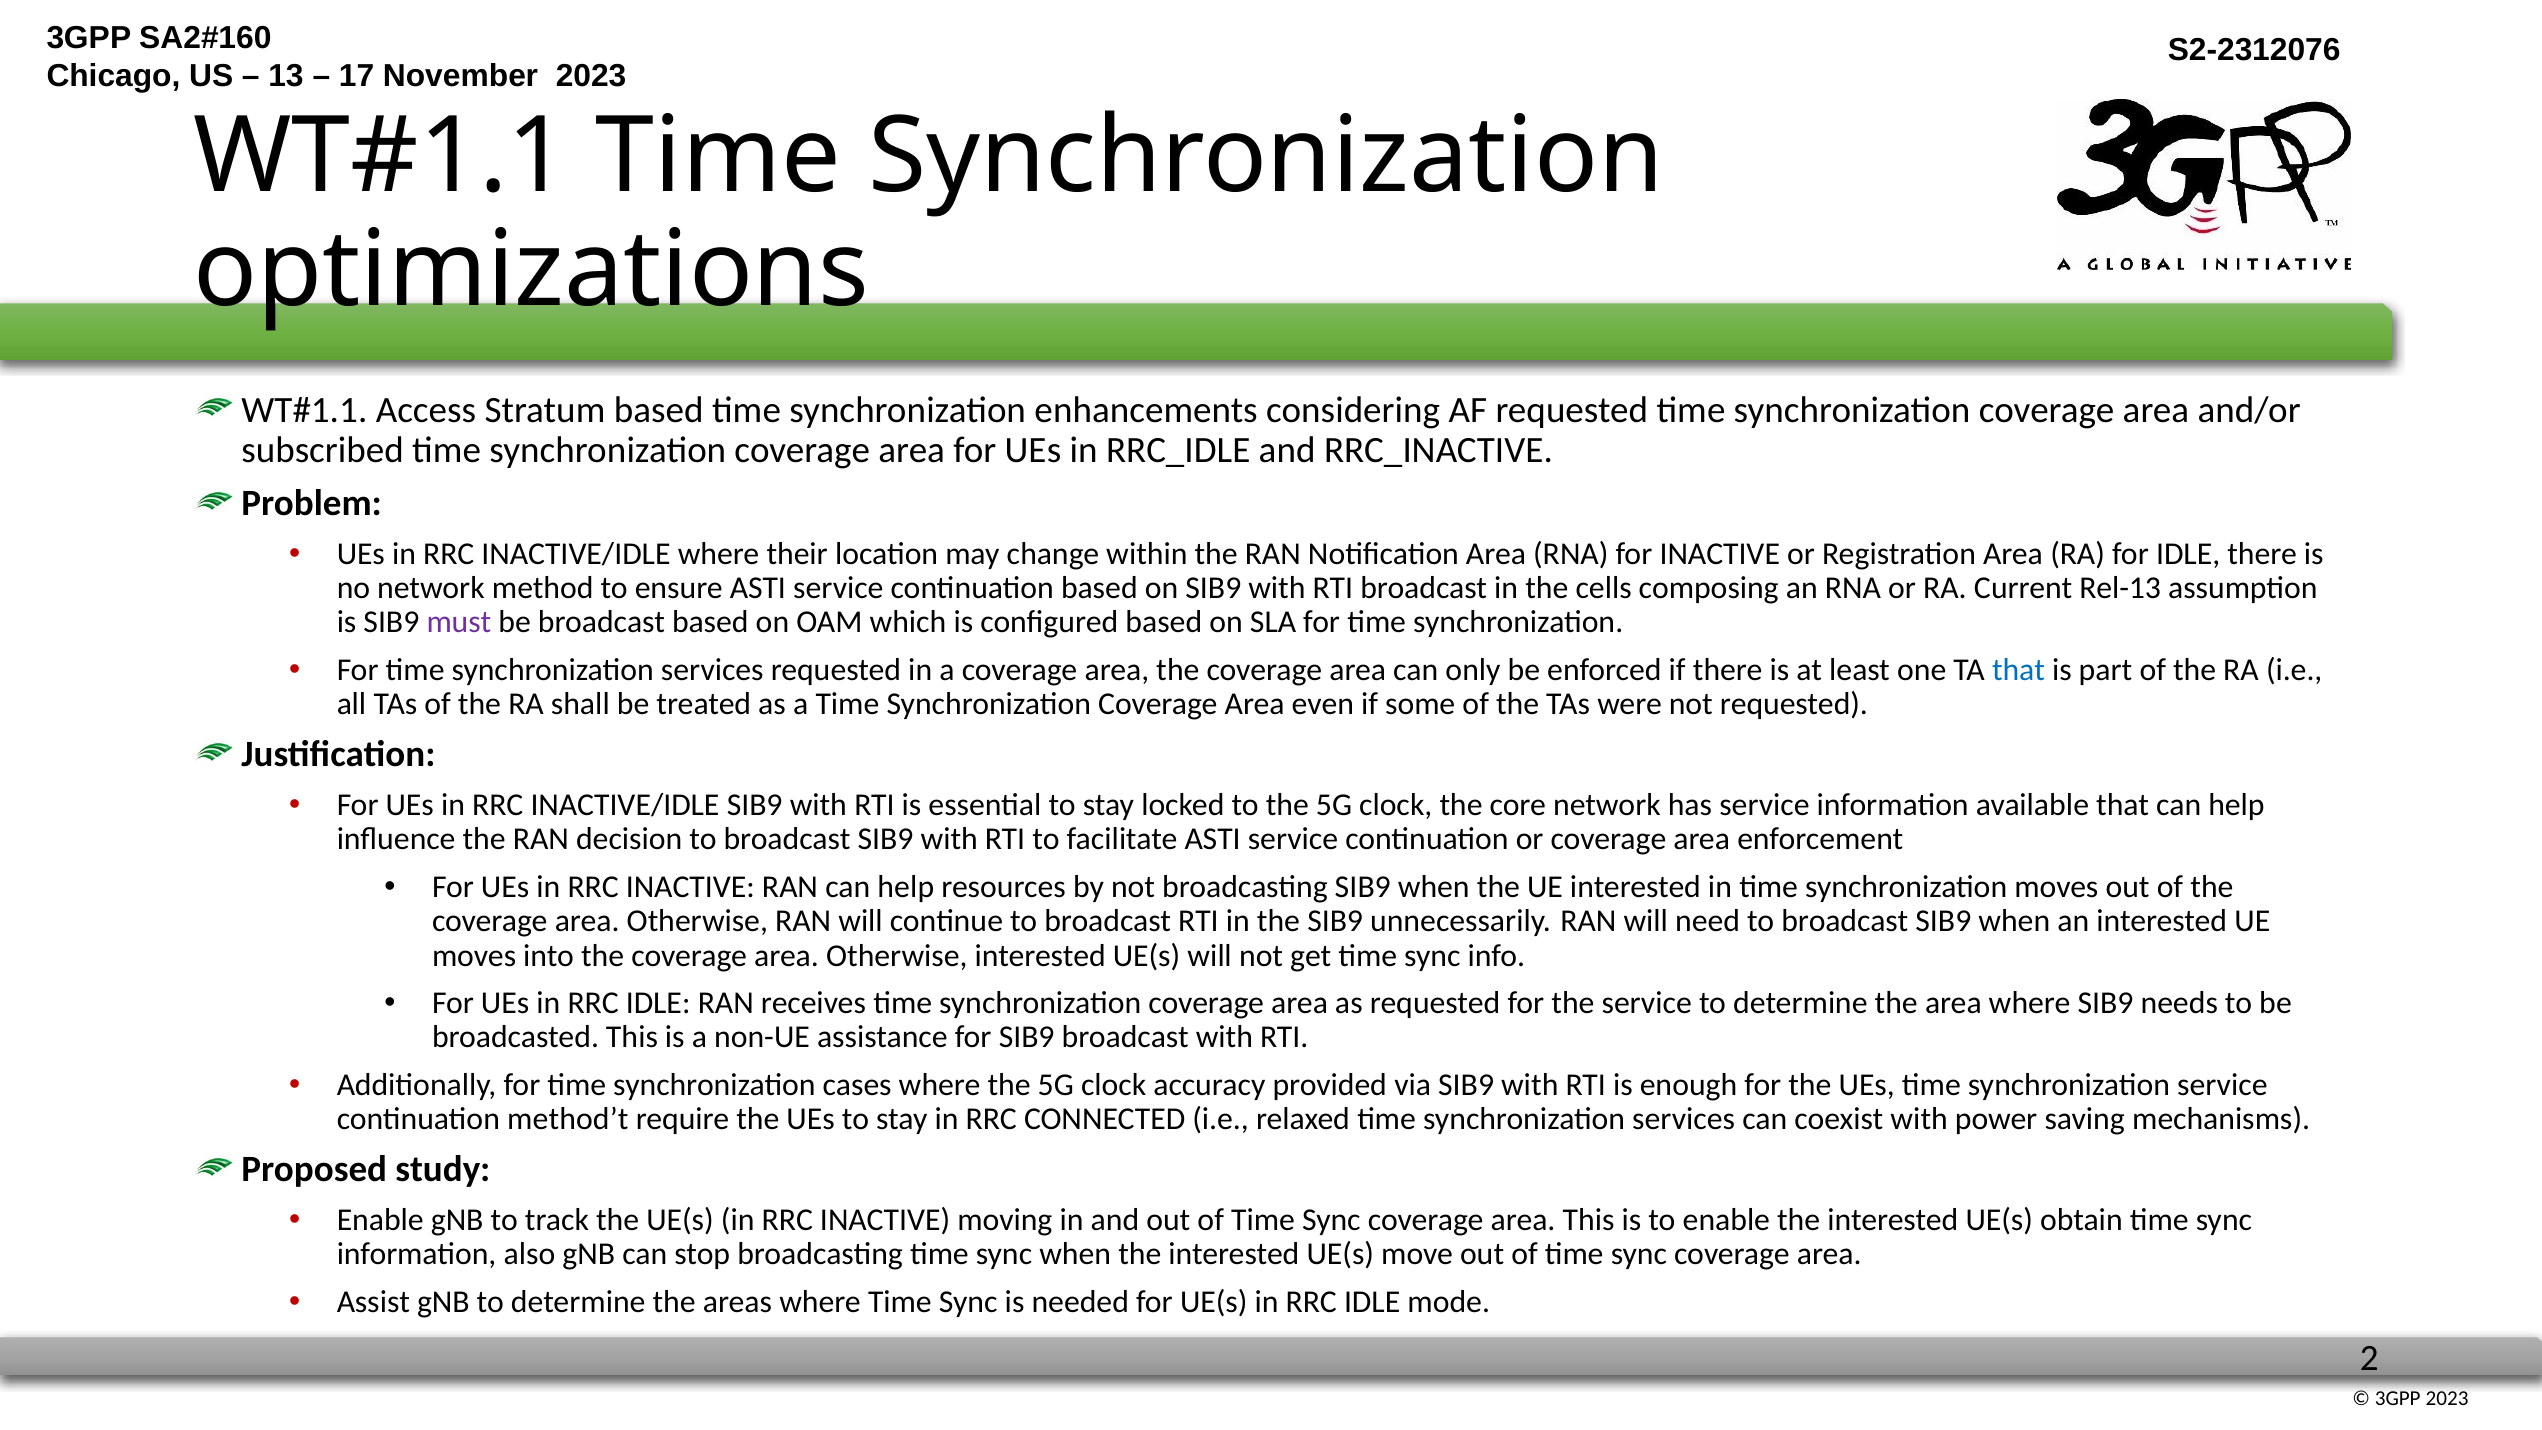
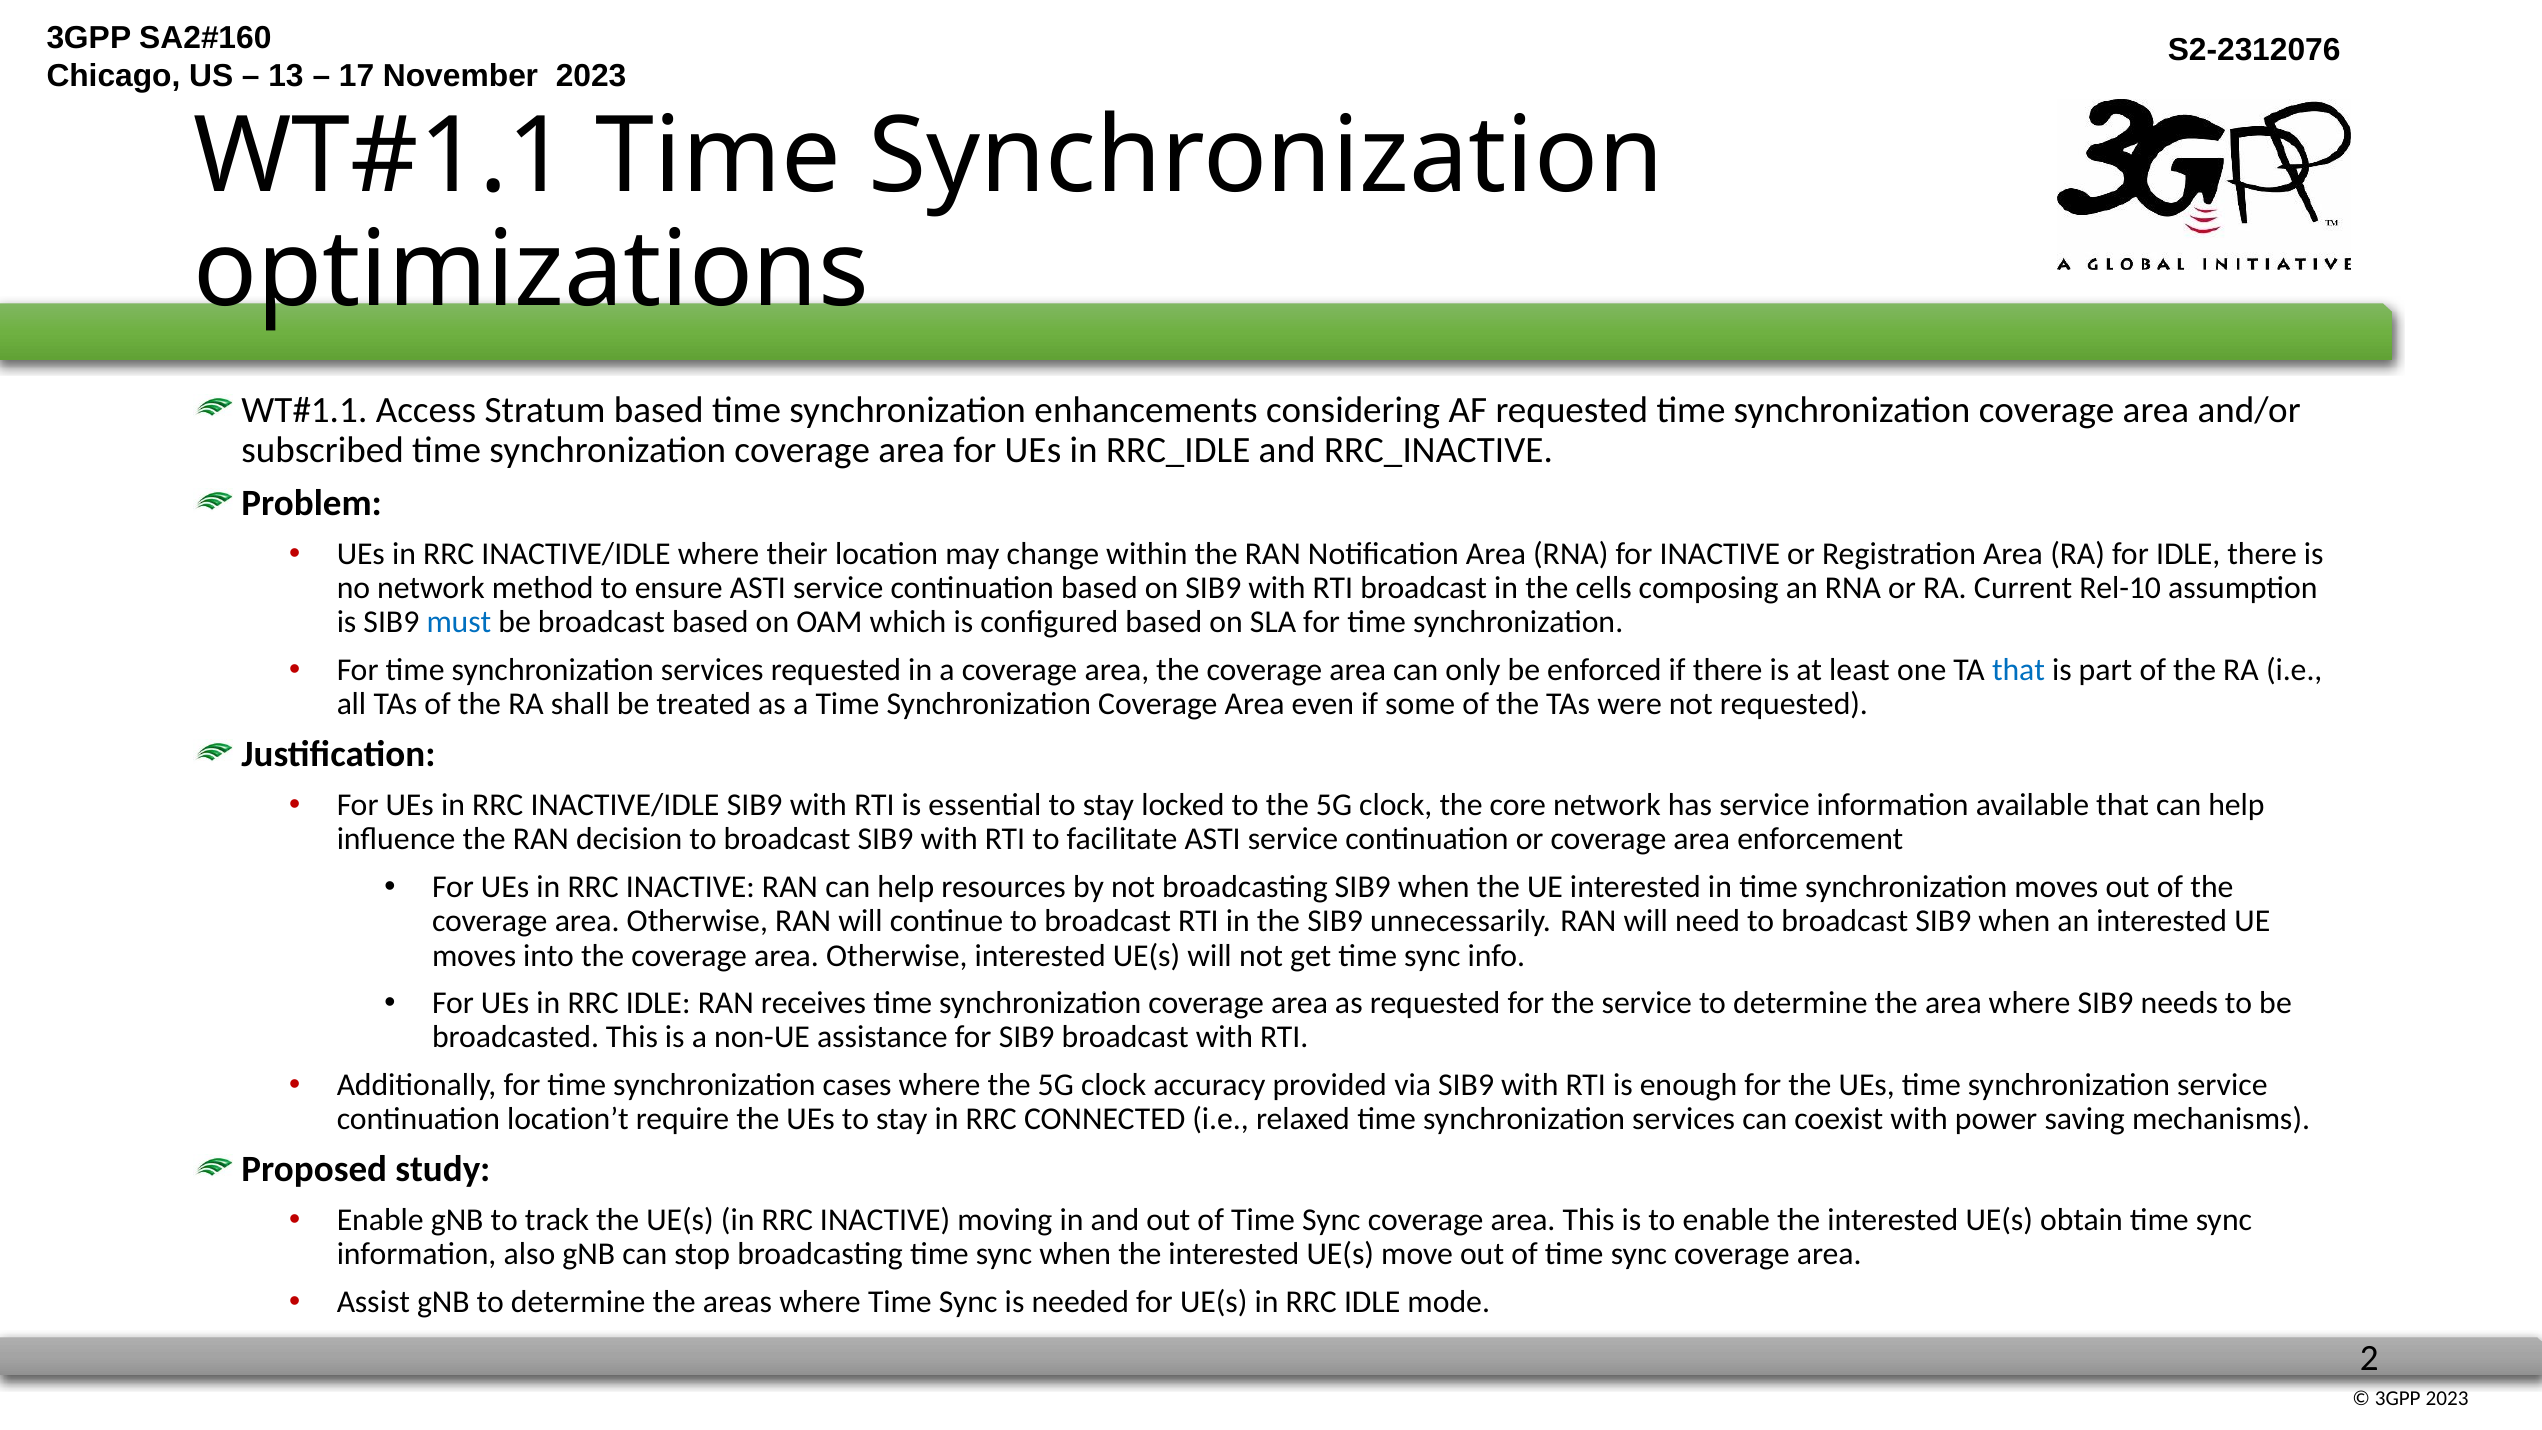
Rel-13: Rel-13 -> Rel-10 (2120, 588)
must colour: purple -> blue (459, 622)
method’t: method’t -> location’t (568, 1119)
